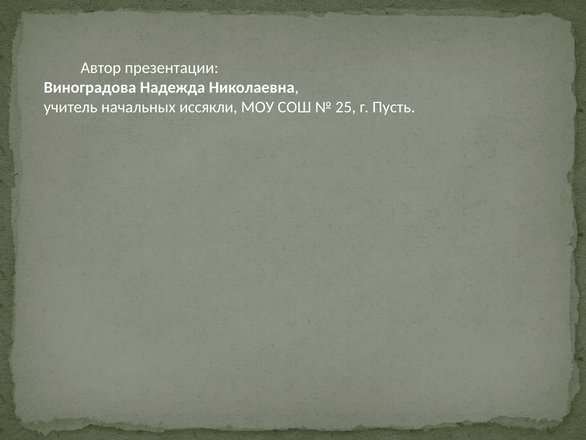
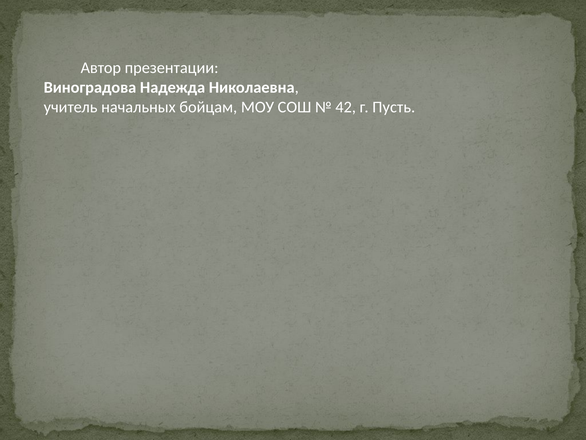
иссякли: иссякли -> бойцам (208, 107)
25: 25 -> 42 (346, 107)
